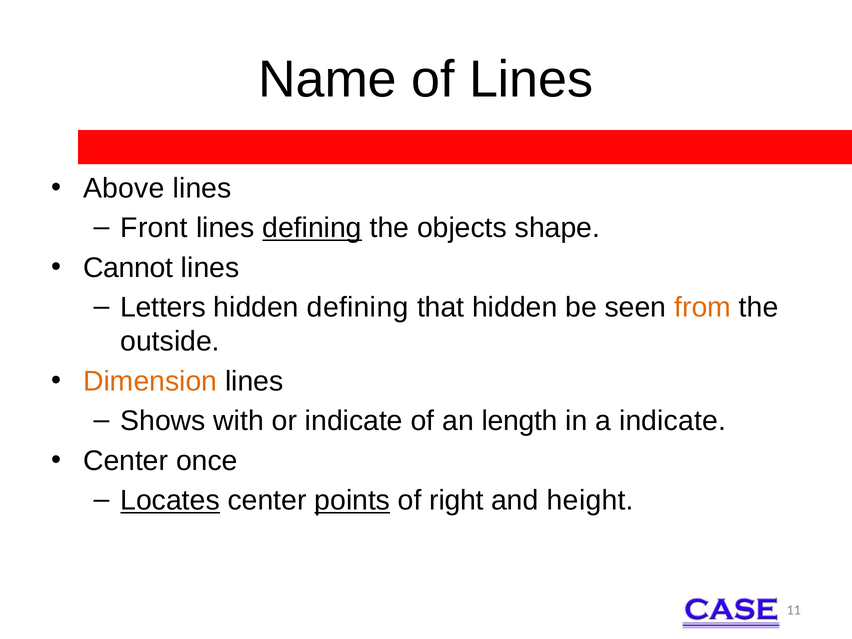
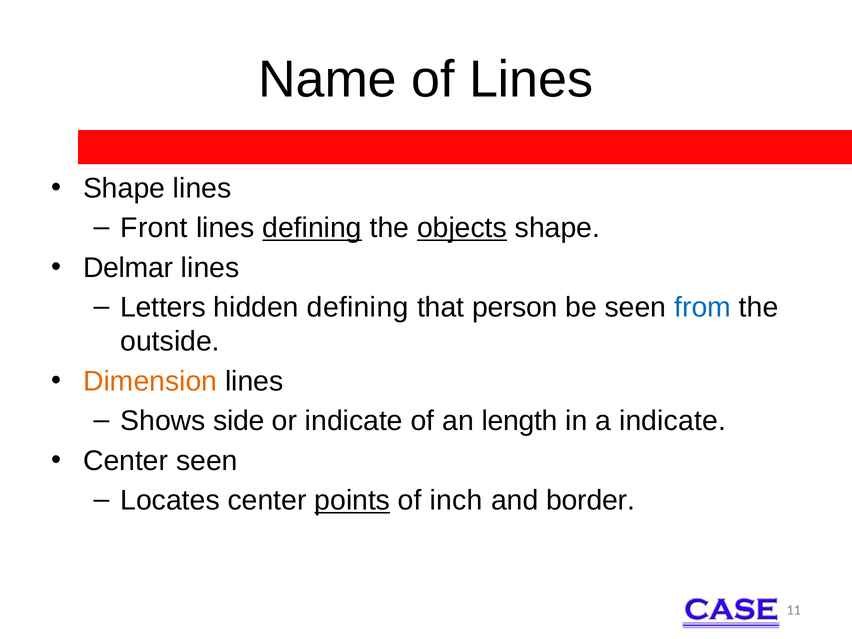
Above: Above -> Shape (124, 188)
objects underline: none -> present (462, 228)
Cannot: Cannot -> Delmar (128, 268)
that hidden: hidden -> person (515, 308)
from colour: orange -> blue (703, 308)
with: with -> side (239, 421)
Center once: once -> seen (207, 461)
Locates underline: present -> none (170, 501)
right: right -> inch (456, 501)
height: height -> border (591, 501)
